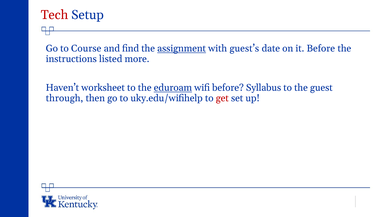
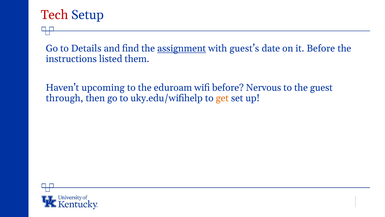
Course: Course -> Details (86, 48)
more: more -> them (137, 59)
worksheet: worksheet -> upcoming (103, 88)
eduroam underline: present -> none (173, 88)
Syllabus: Syllabus -> Nervous (264, 88)
get colour: red -> orange (222, 98)
